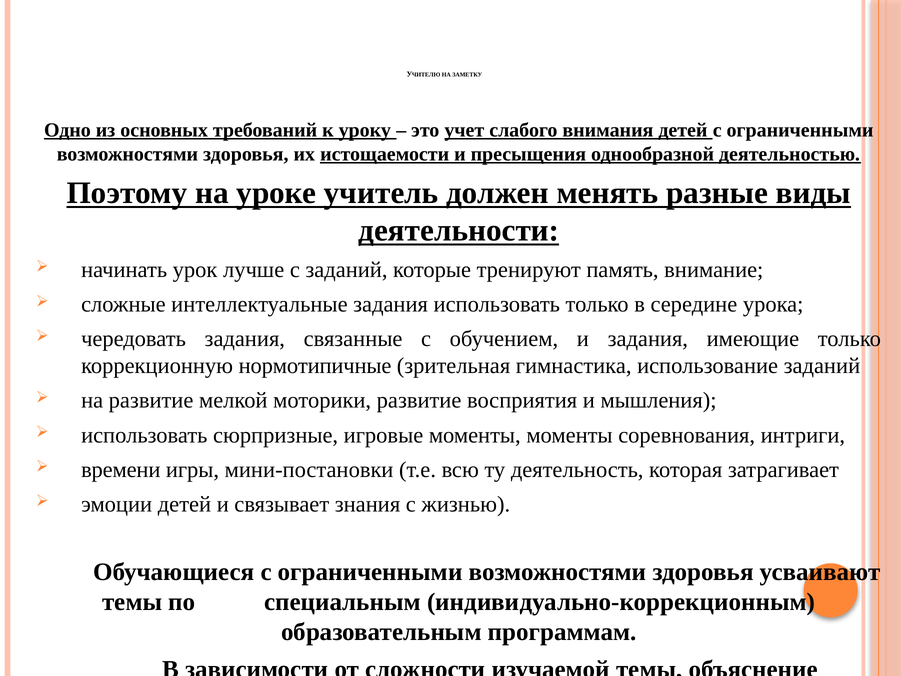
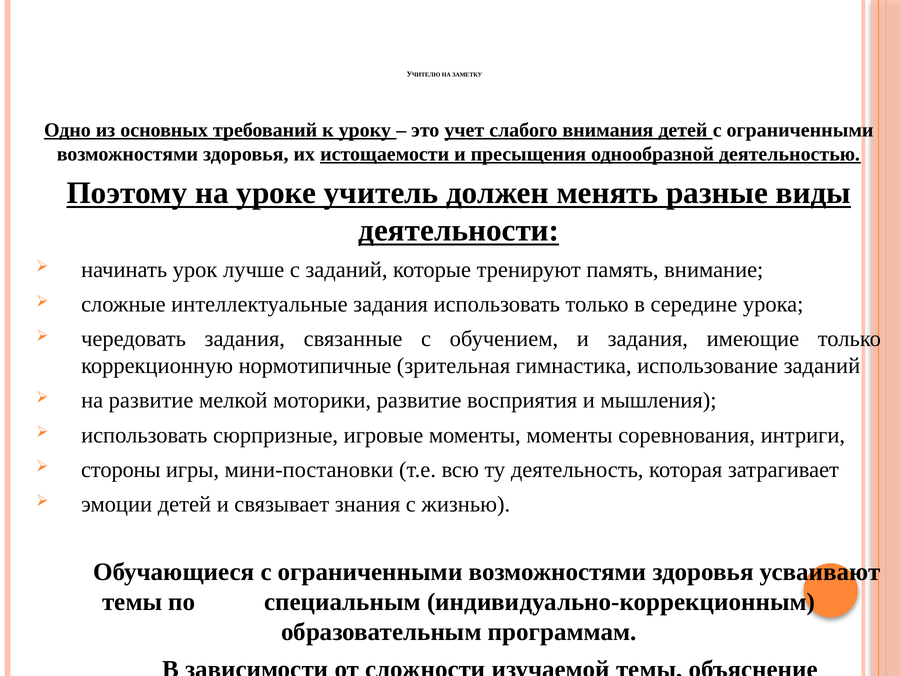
времени: времени -> стороны (121, 469)
